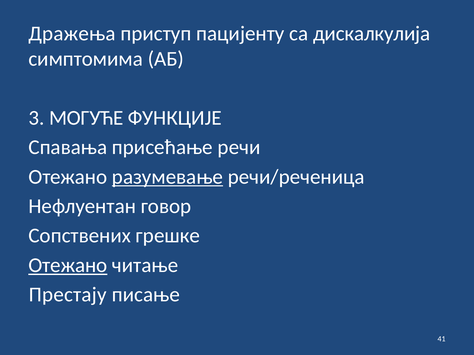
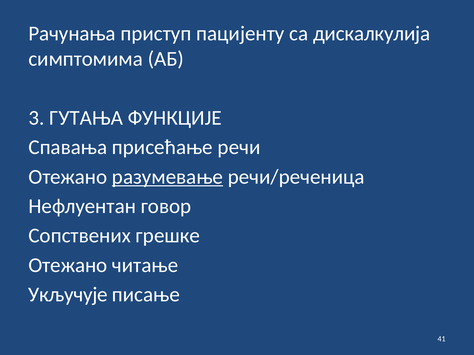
Дражења: Дражења -> Рачунања (72, 34)
МОГУЋЕ: МОГУЋЕ -> ГУТАЊА (86, 118)
Отежано underline: present -> none (68, 266)
Престају: Престају -> Укључује (68, 295)
